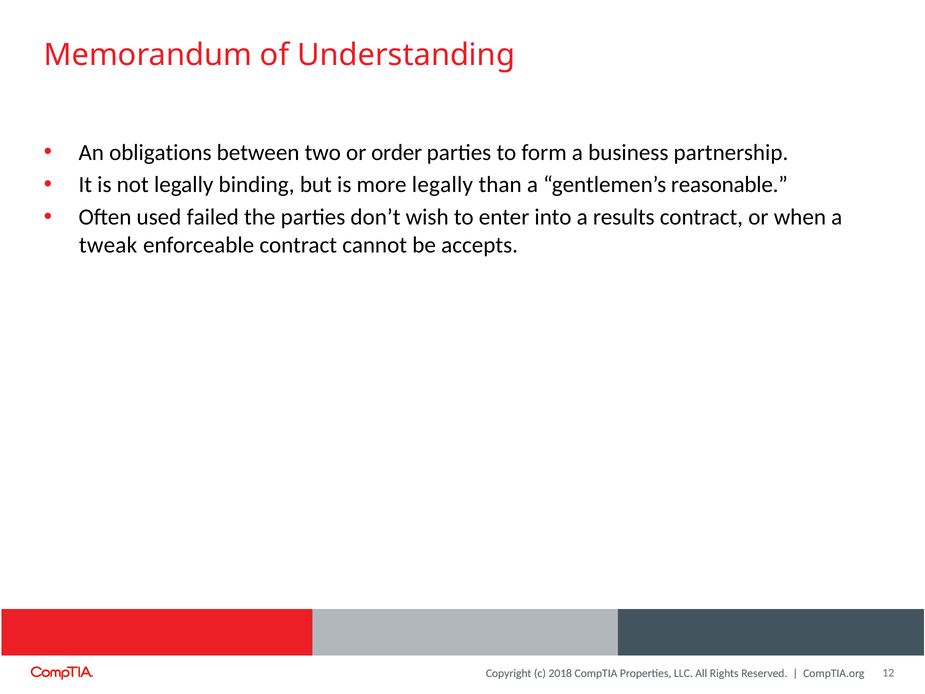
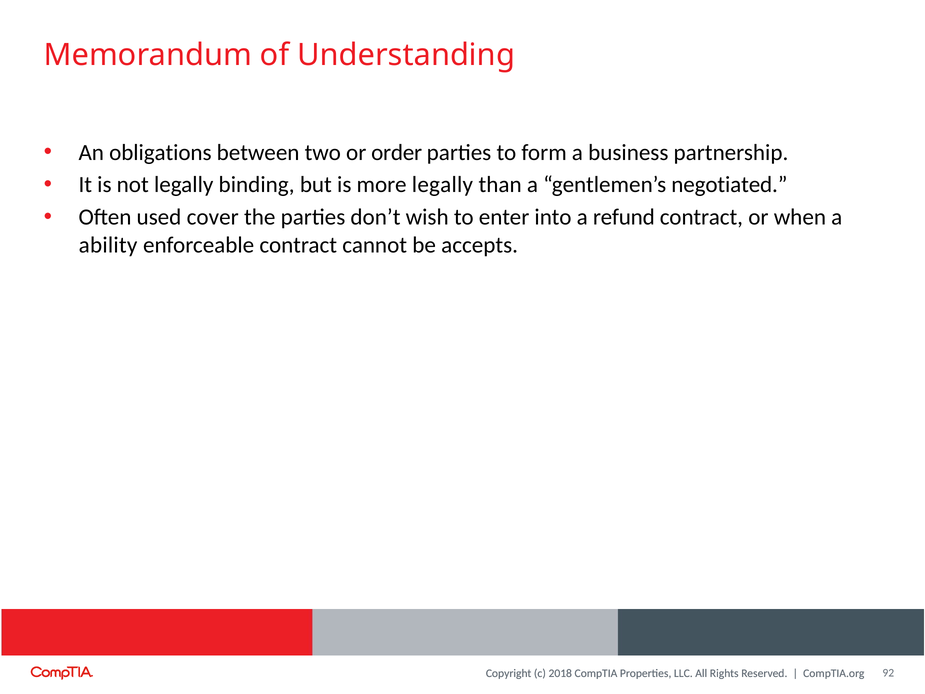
reasonable: reasonable -> negotiated (729, 185)
failed: failed -> cover (213, 217)
results: results -> refund (624, 217)
tweak: tweak -> ability (108, 245)
12: 12 -> 92 (888, 673)
